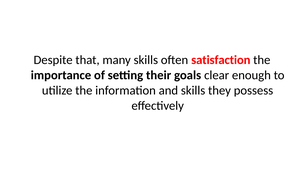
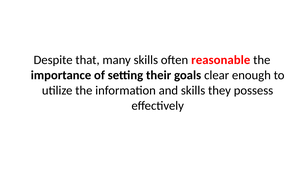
satisfaction: satisfaction -> reasonable (221, 60)
